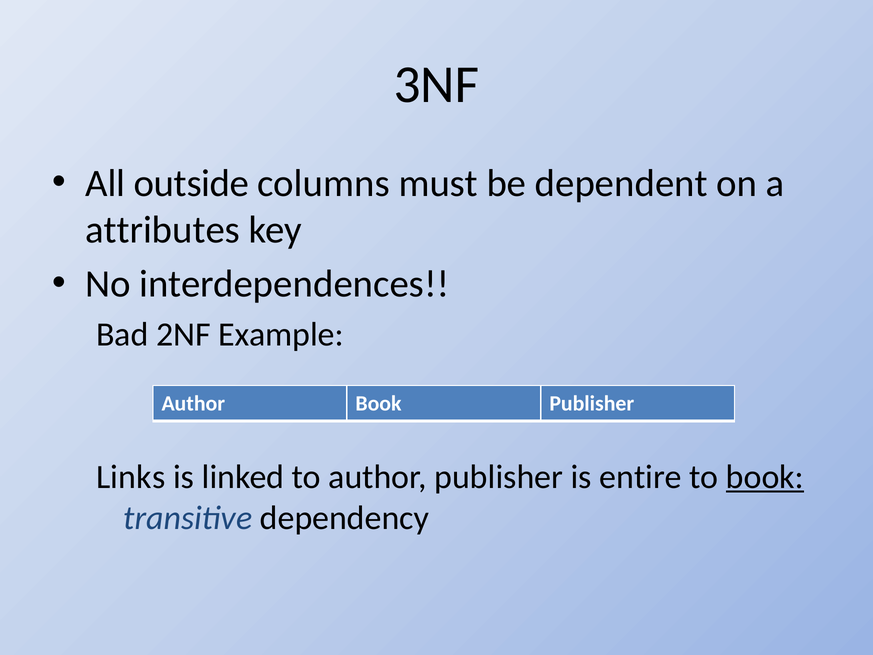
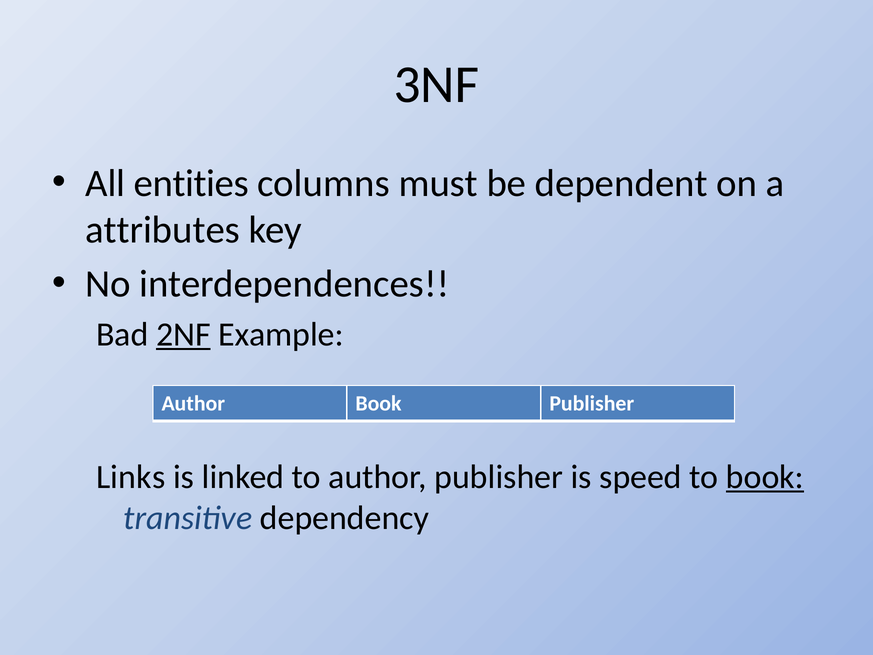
outside: outside -> entities (191, 183)
2NF underline: none -> present (183, 334)
entire: entire -> speed (641, 477)
